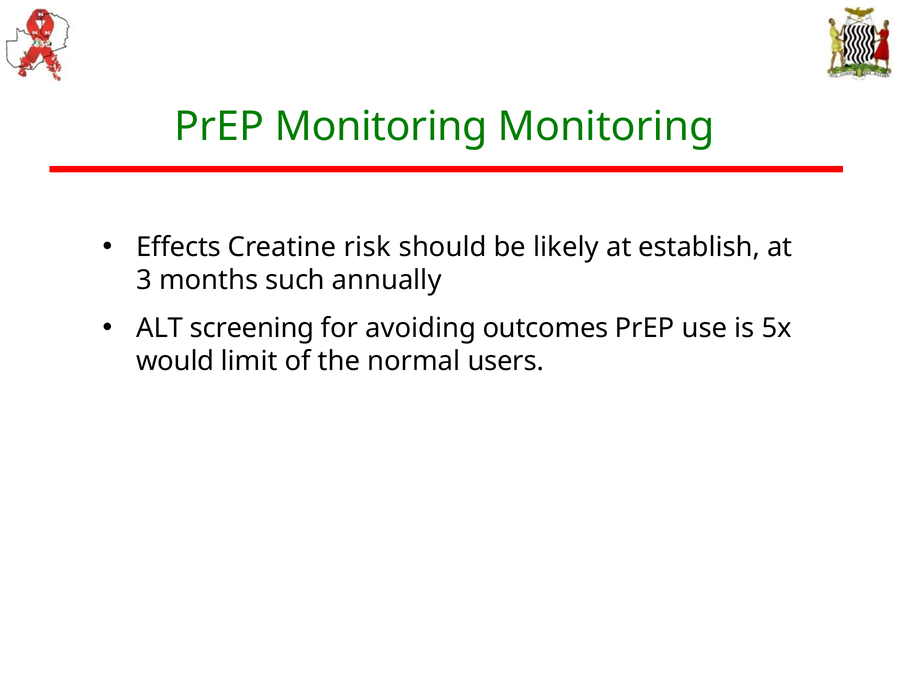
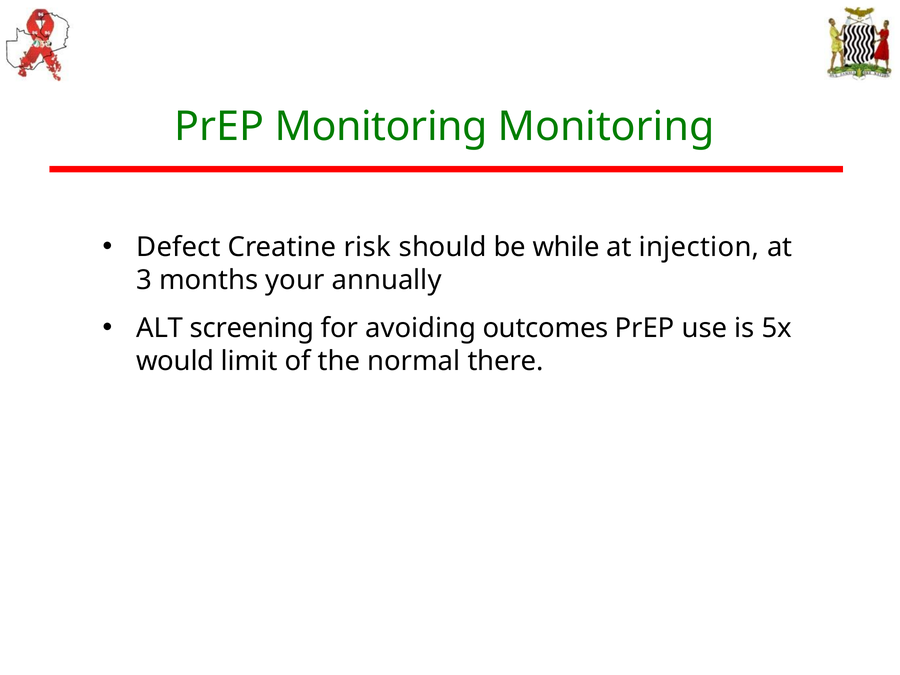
Effects: Effects -> Defect (178, 247)
likely: likely -> while (566, 247)
establish: establish -> injection (699, 247)
such: such -> your (295, 280)
users: users -> there (506, 361)
